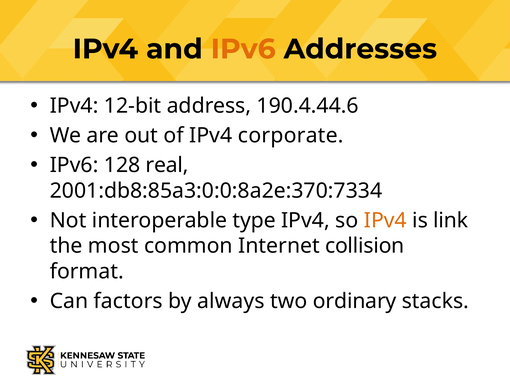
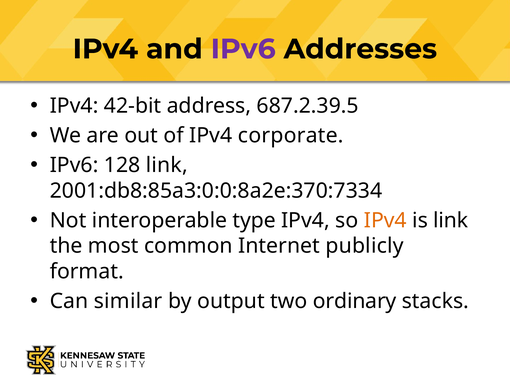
IPv6 colour: orange -> purple (243, 49)
12-bit: 12-bit -> 42-bit (133, 106)
190.4.44.6: 190.4.44.6 -> 687.2.39.5 (308, 106)
128 real: real -> link (167, 166)
collision: collision -> publicly (365, 246)
factors: factors -> similar (128, 302)
always: always -> output (231, 302)
